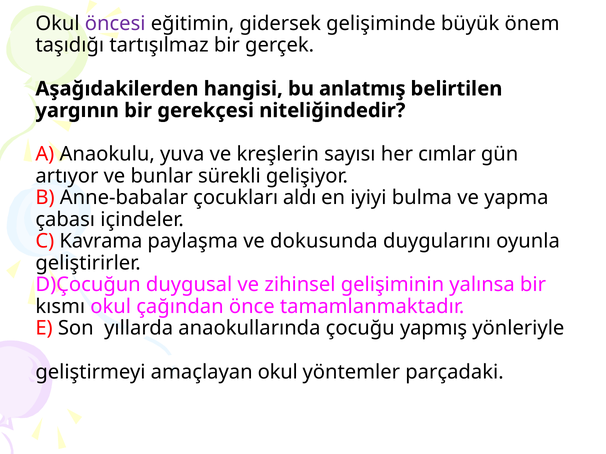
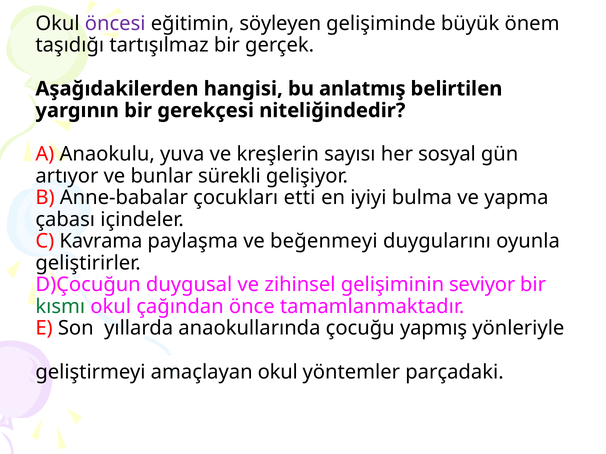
gidersek: gidersek -> söyleyen (280, 23)
cımlar: cımlar -> sosyal (447, 154)
aldı: aldı -> etti (300, 198)
dokusunda: dokusunda -> beğenmeyi (324, 241)
yalınsa: yalınsa -> seviyor (482, 285)
kısmı colour: black -> green (60, 307)
